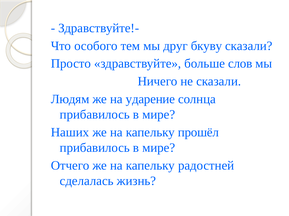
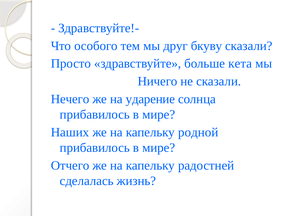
слов: слов -> кета (240, 64)
Людям: Людям -> Нечего (70, 99)
прошёл: прошёл -> родной (198, 133)
